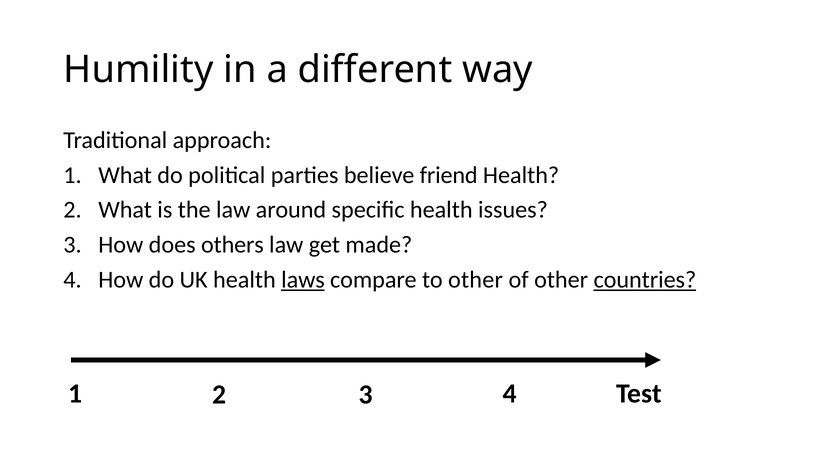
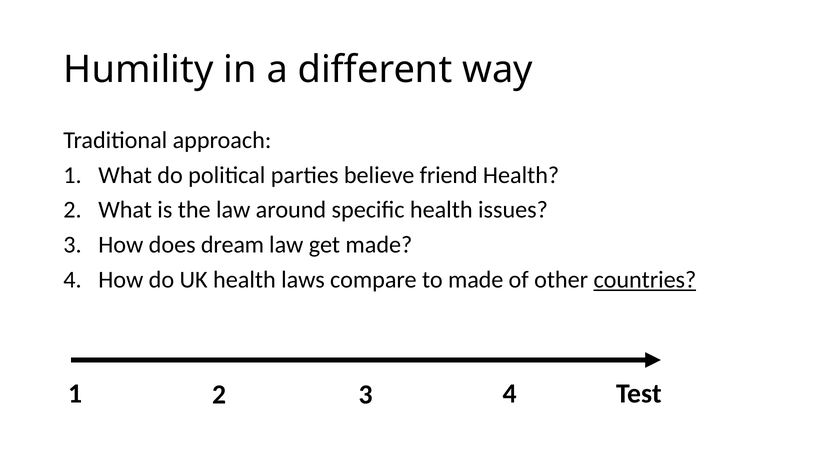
others: others -> dream (233, 245)
laws underline: present -> none (303, 280)
to other: other -> made (476, 280)
